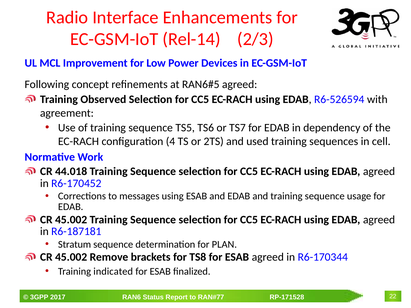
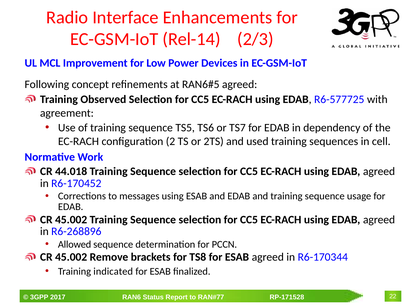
R6-526594: R6-526594 -> R6-577725 (339, 99)
4: 4 -> 2 (171, 142)
R6-187181: R6-187181 -> R6-268896 (76, 232)
Stratum: Stratum -> Allowed (75, 245)
PLAN: PLAN -> PCCN (224, 245)
